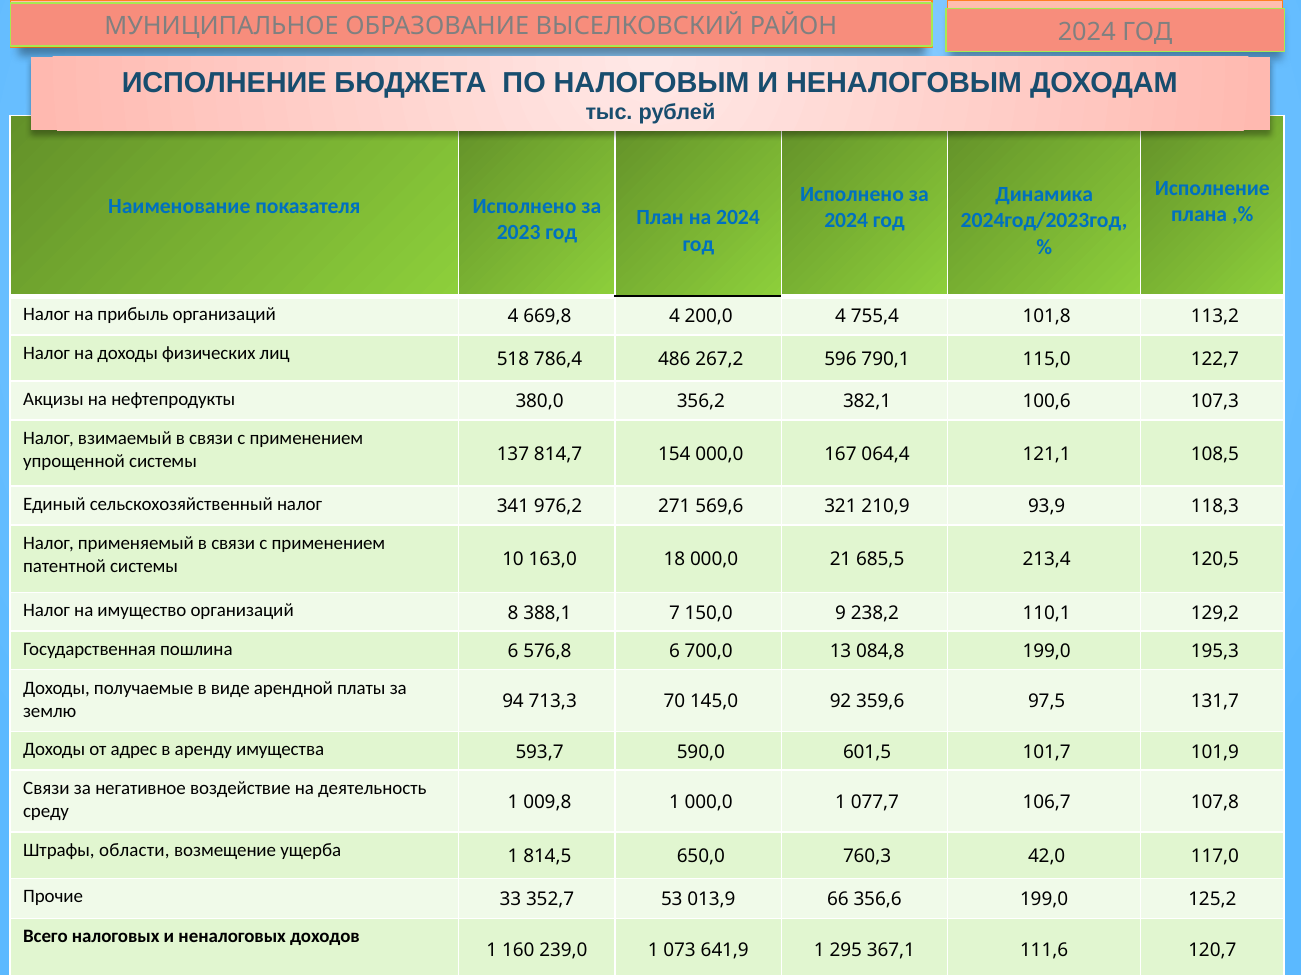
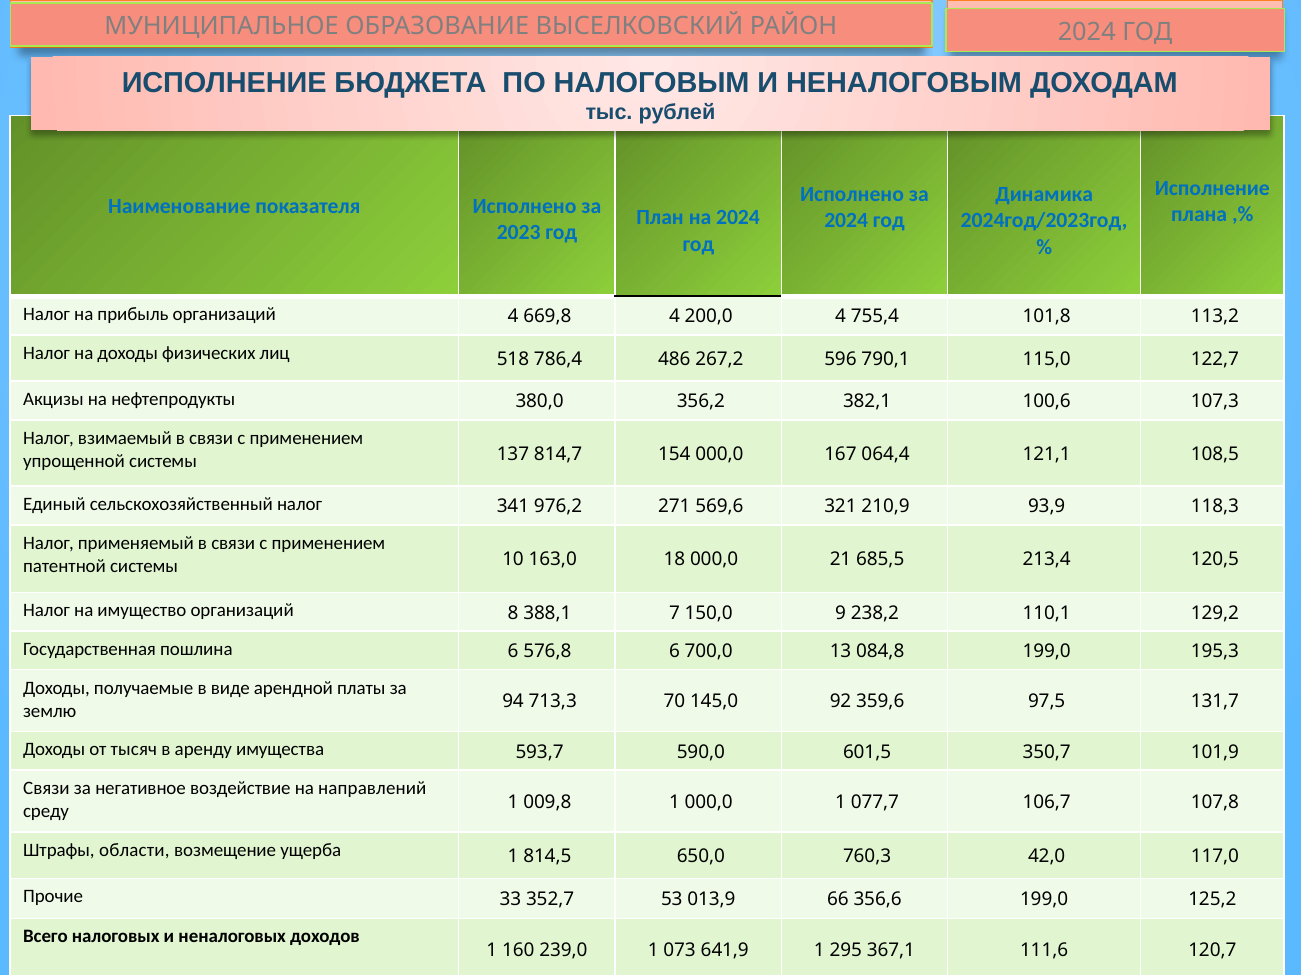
адрес: адрес -> тысяч (134, 750)
101,7: 101,7 -> 350,7 (1047, 752)
деятельность: деятельность -> направлений (372, 789)
